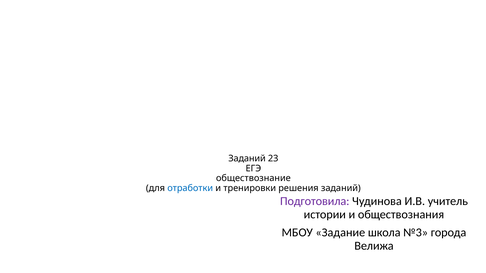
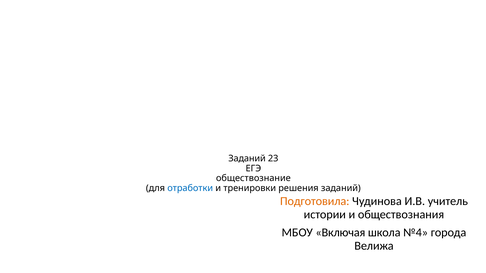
Подготовила colour: purple -> orange (315, 202)
Задание: Задание -> Включая (340, 233)
№3: №3 -> №4 (416, 233)
